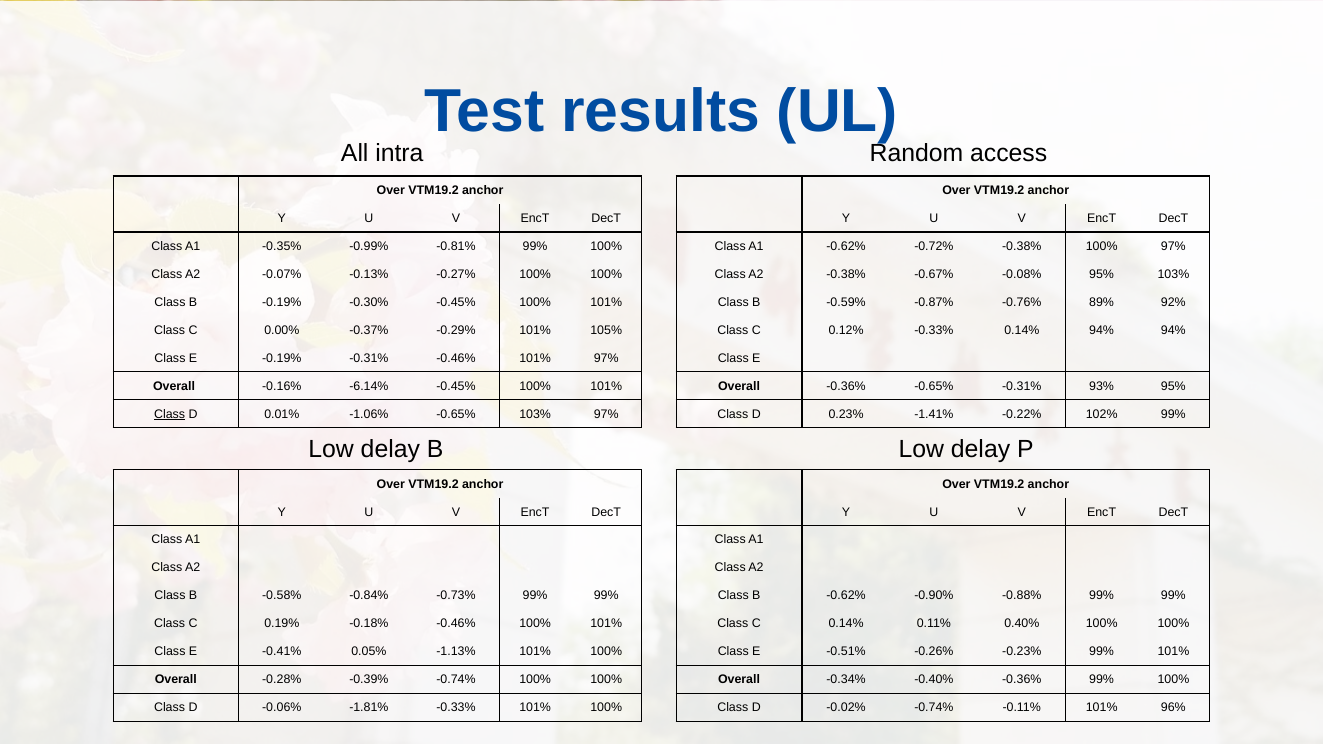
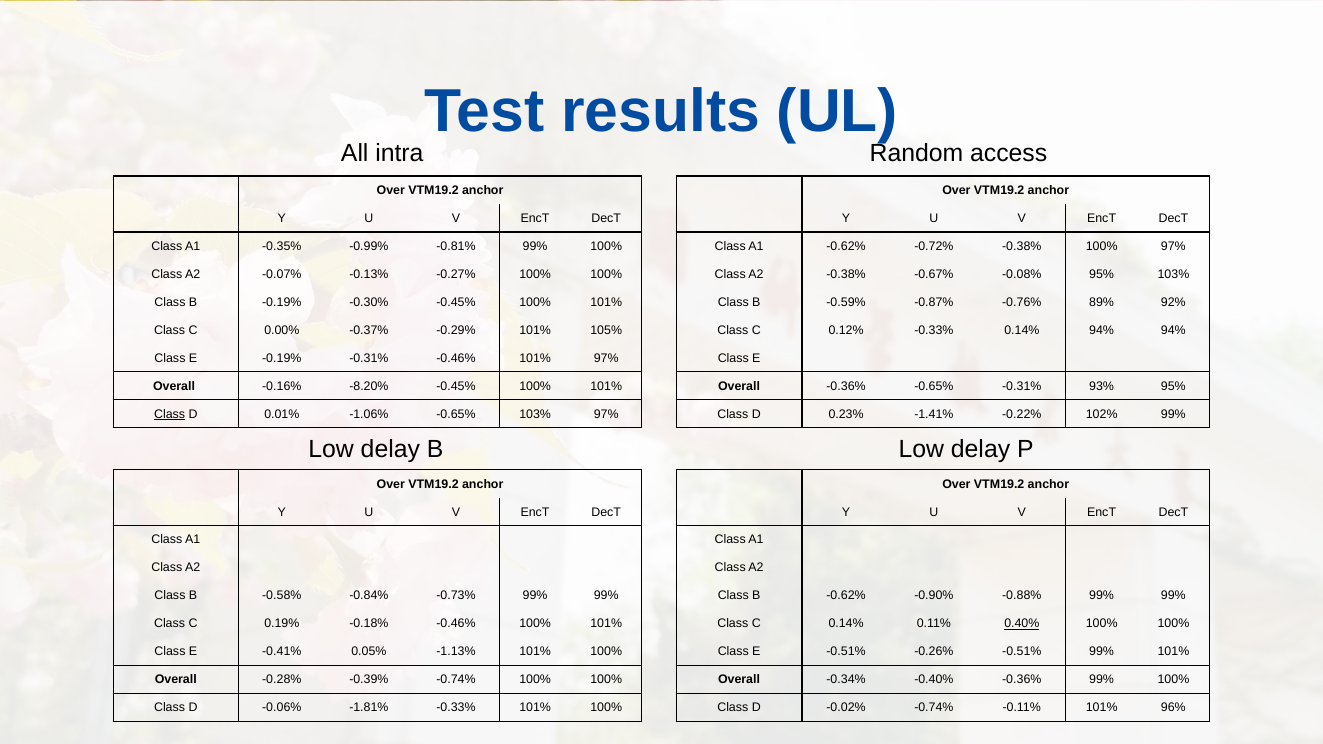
-6.14%: -6.14% -> -8.20% (369, 386)
0.40% underline: none -> present (1022, 624)
-0.26% -0.23%: -0.23% -> -0.51% (1022, 652)
